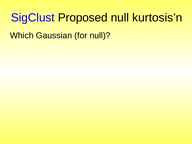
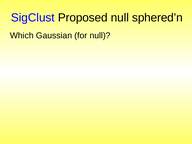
kurtosis’n: kurtosis’n -> sphered’n (157, 18)
